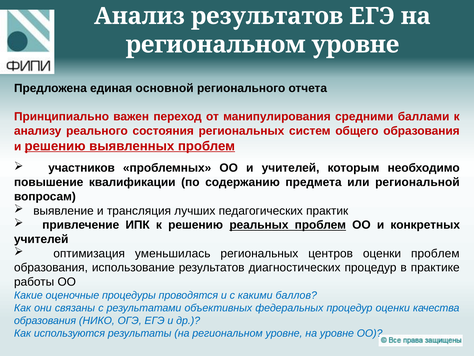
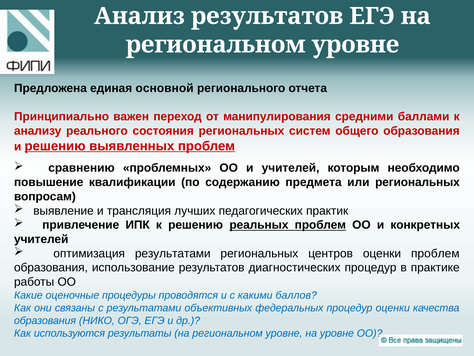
участников: участников -> сравнению (81, 168)
или региональной: региональной -> региональных (417, 182)
оптимизация уменьшилась: уменьшилась -> результатами (173, 253)
